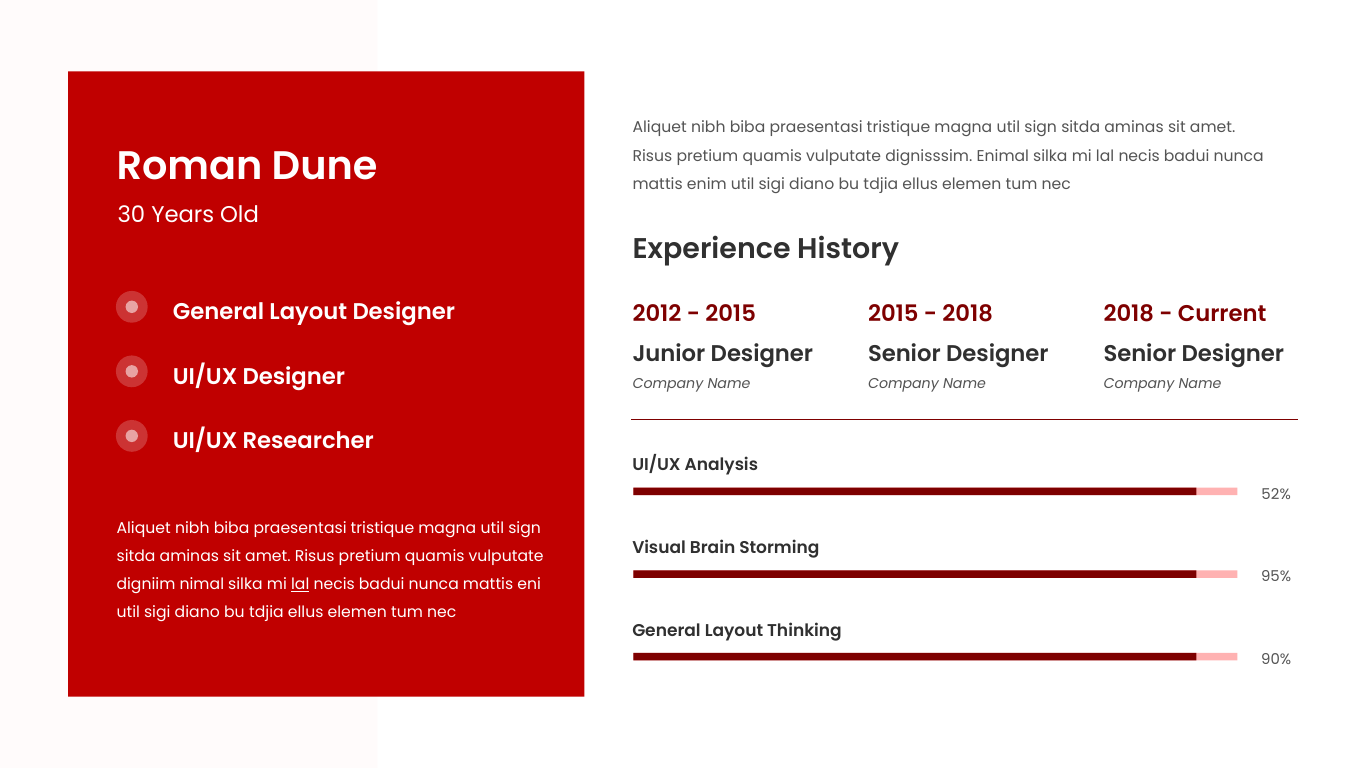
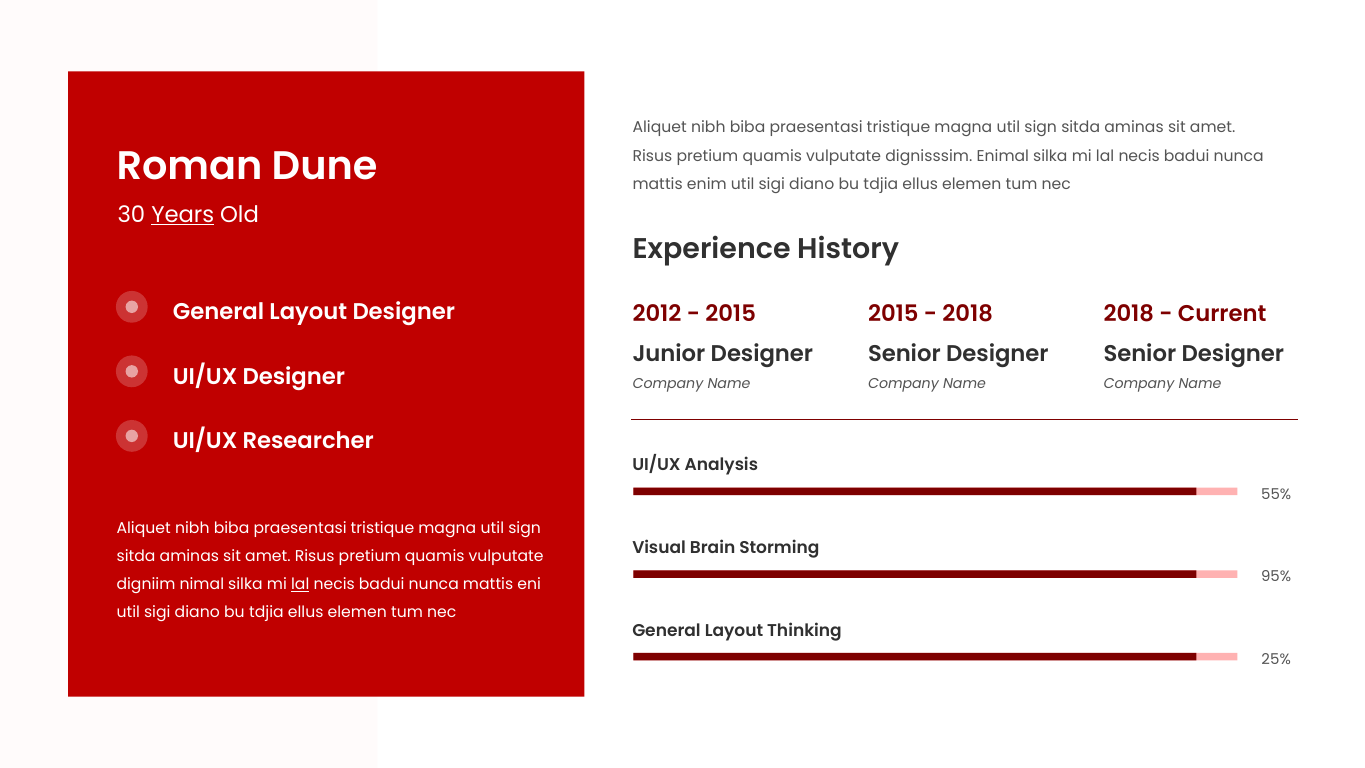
Years underline: none -> present (183, 215)
52%: 52% -> 55% (1276, 494)
90%: 90% -> 25% (1276, 659)
